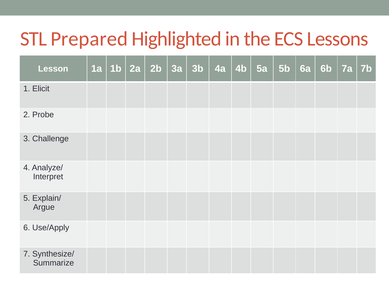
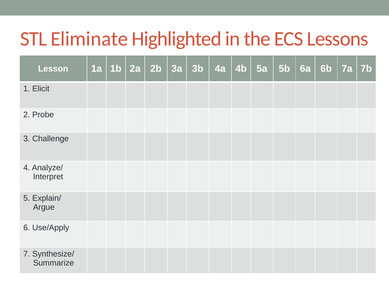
Prepared: Prepared -> Eliminate (89, 39)
